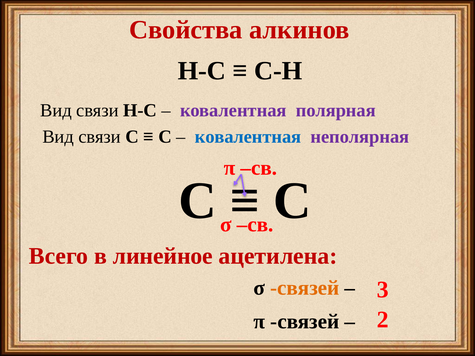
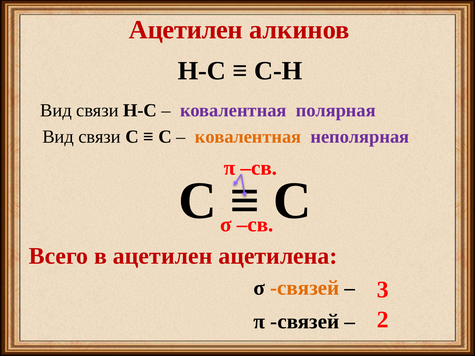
Свойства: Свойства -> Ацетилен (186, 30)
ковалентная colour: blue -> orange (248, 137)
в линейное: линейное -> ацетилен (163, 256)
